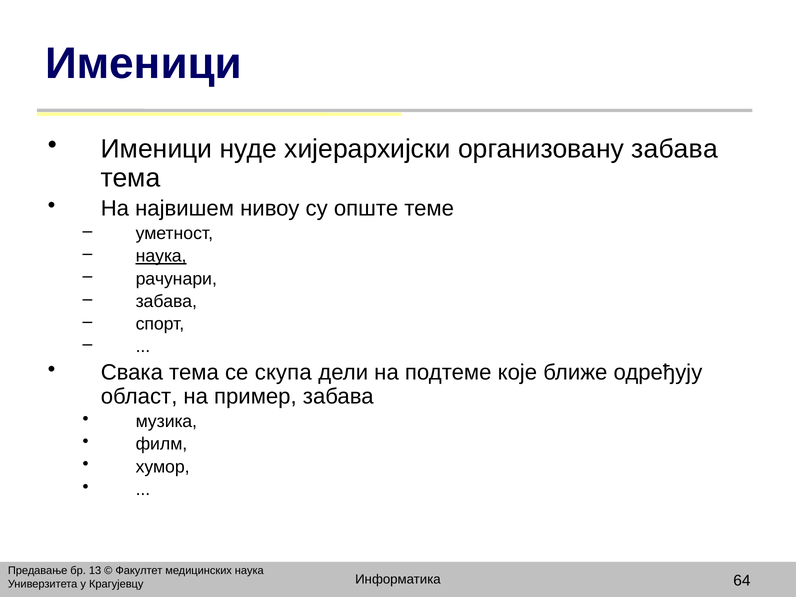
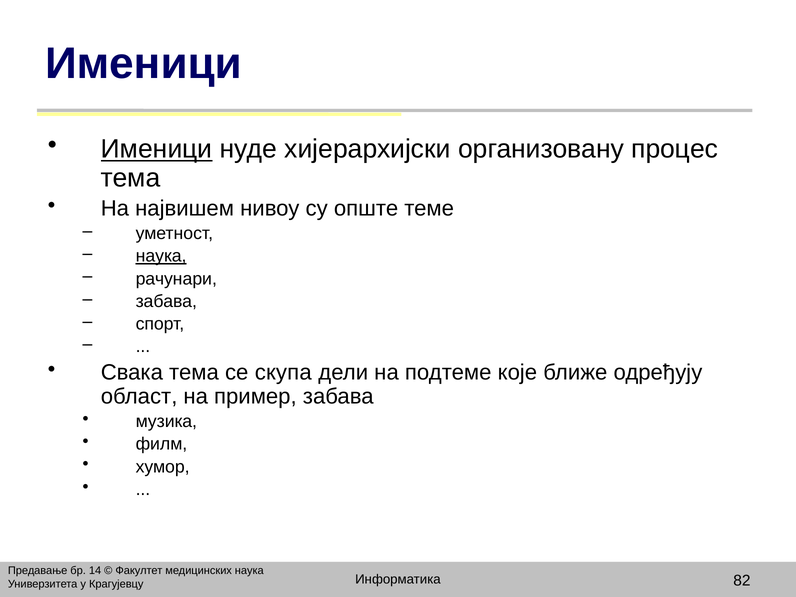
Именици underline: none -> present (157, 149)
организовану забава: забава -> процес (675, 149)
13: 13 -> 14 (95, 571)
64: 64 -> 82 (742, 581)
